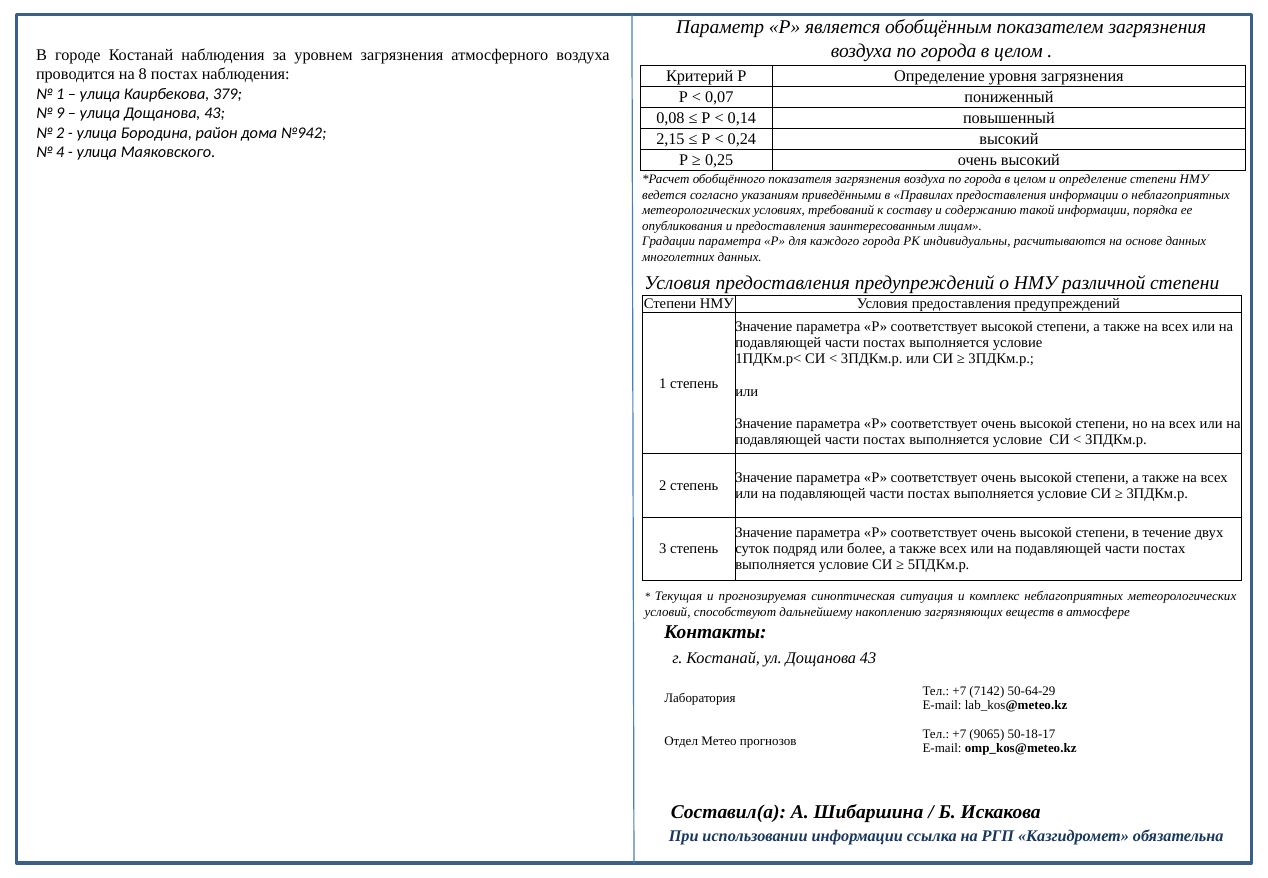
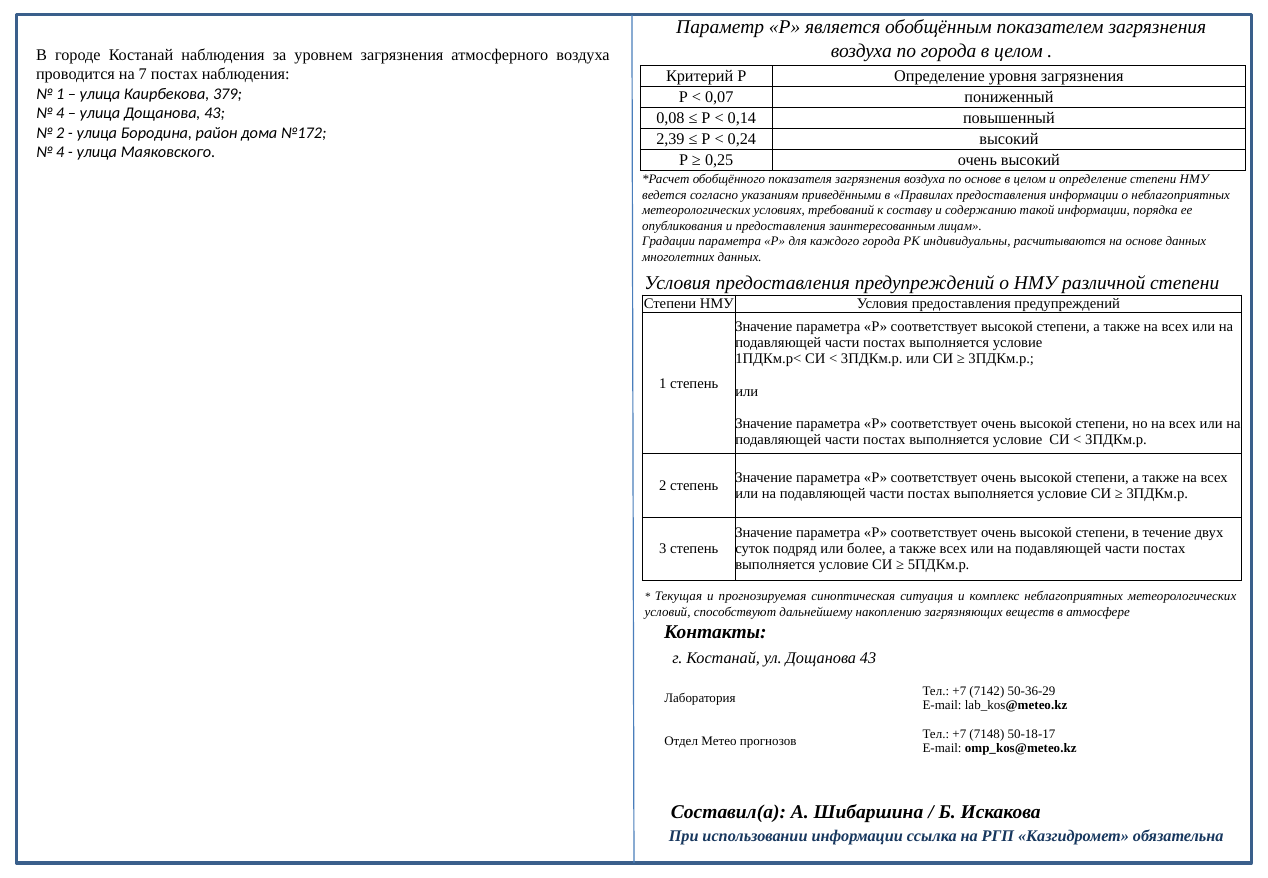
8: 8 -> 7 (143, 74)
9: 9 -> 4 (60, 113)
№942: №942 -> №172 (304, 133)
2,15: 2,15 -> 2,39 (670, 139)
города: города -> основе (983, 179)
50-64-29: 50-64-29 -> 50-36-29 (1032, 691)
9065: 9065 -> 7148 (987, 734)
